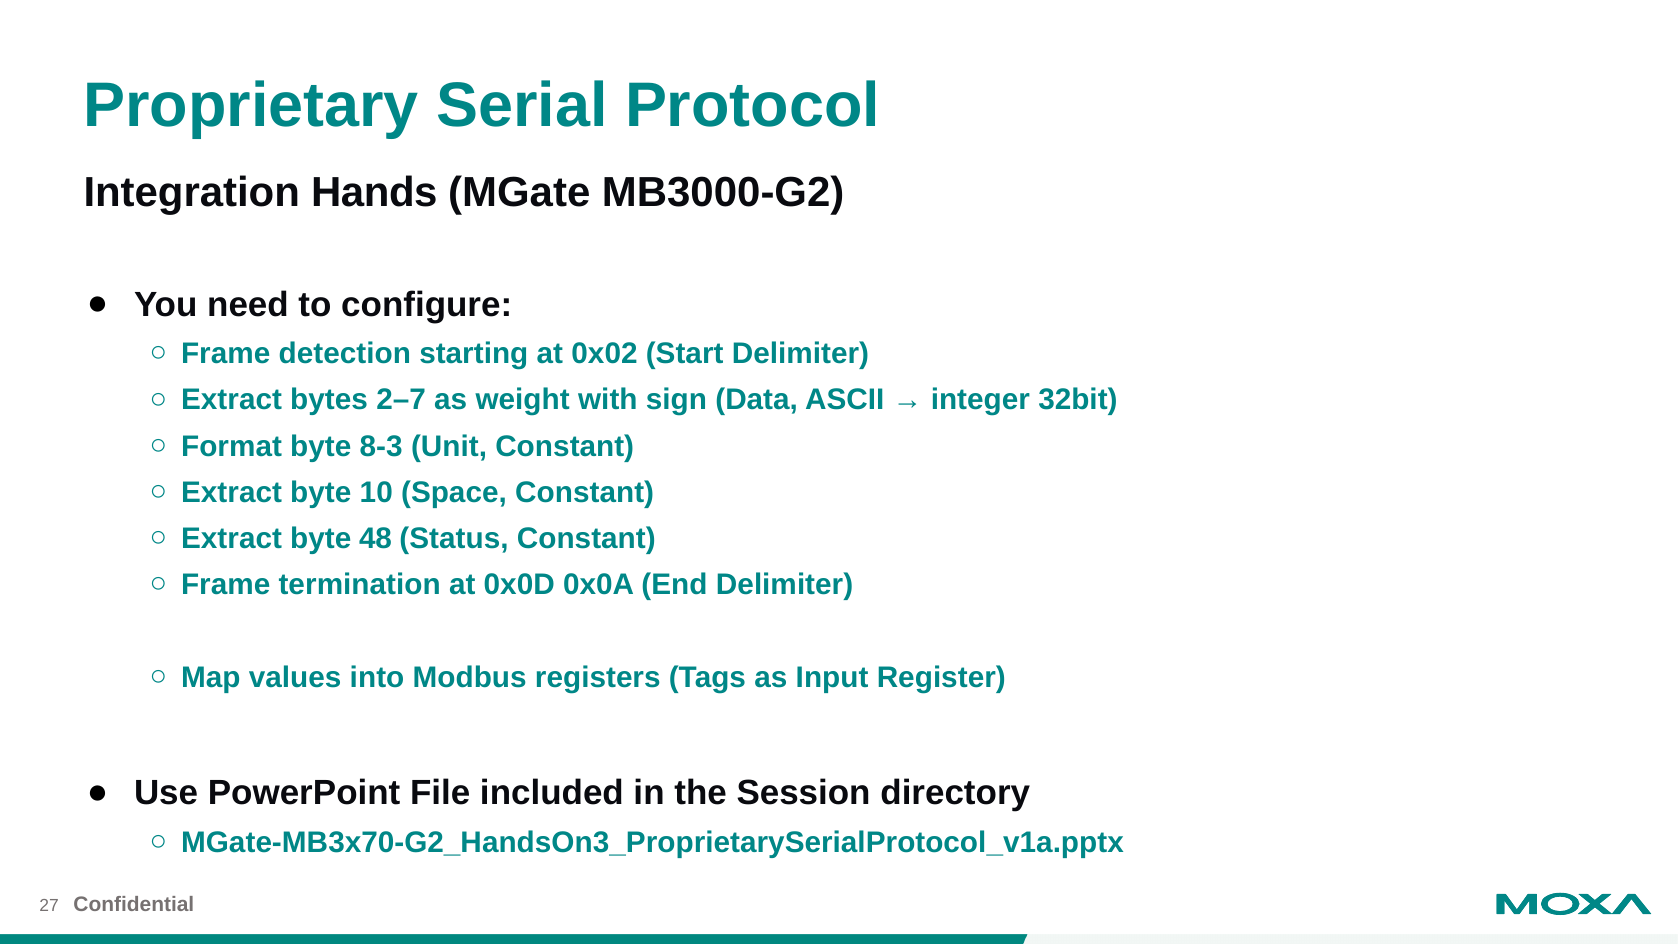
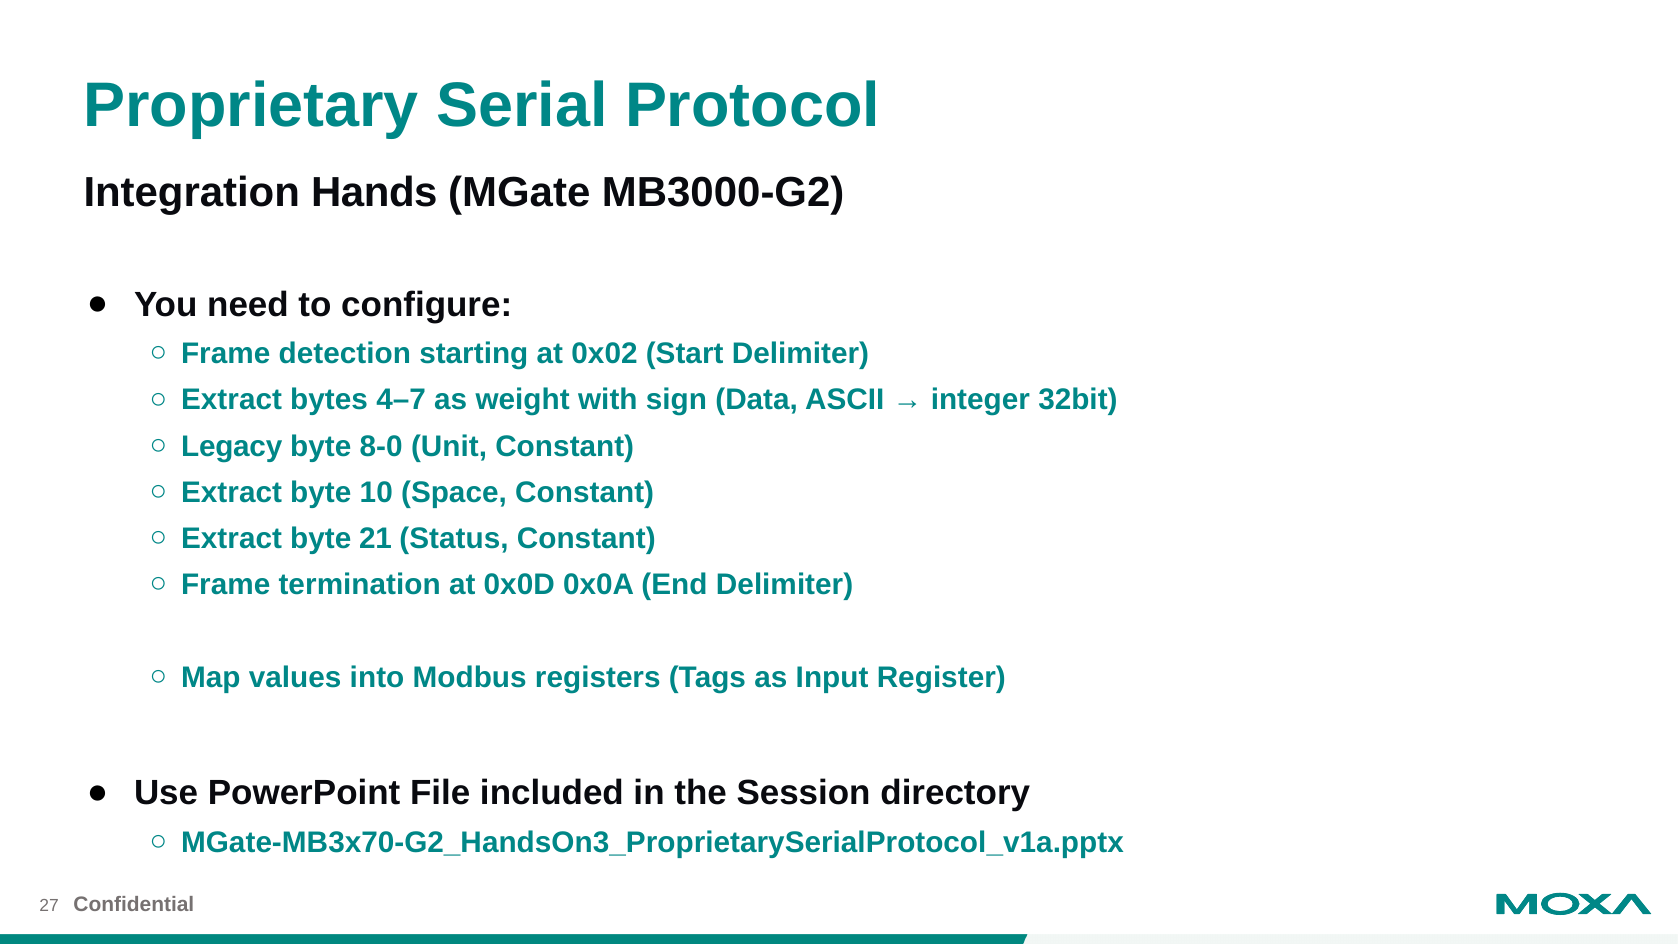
2–7: 2–7 -> 4–7 (401, 400)
Format: Format -> Legacy (232, 446)
8-3: 8-3 -> 8-0 (381, 446)
48: 48 -> 21 (376, 539)
